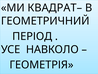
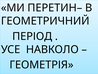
КВАДРАТ–: КВАДРАТ– -> ПЕРЕТИН– (55, 8)
